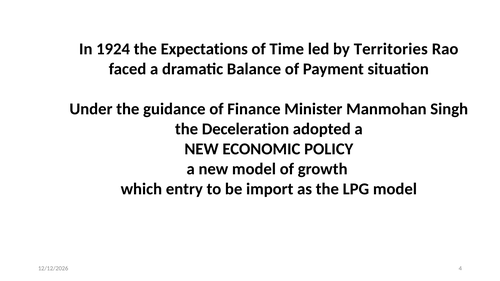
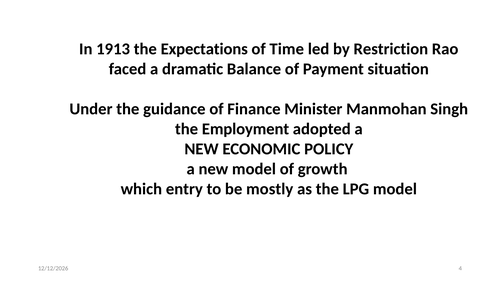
1924: 1924 -> 1913 (113, 49)
Territories: Territories -> Restriction (391, 49)
Deceleration: Deceleration -> Employment (246, 129)
import: import -> mostly (270, 189)
